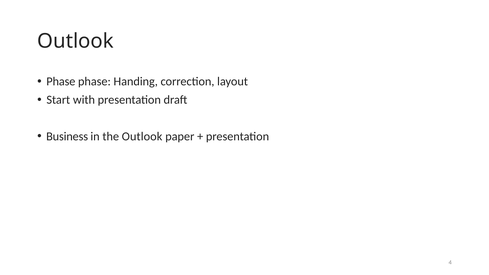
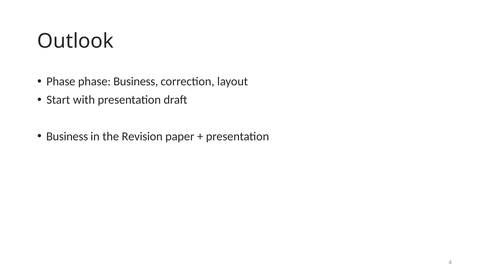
phase Handing: Handing -> Business (136, 82)
the Outlook: Outlook -> Revision (142, 136)
